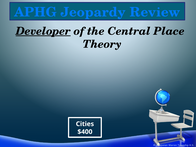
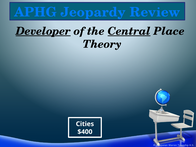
Central underline: none -> present (129, 31)
